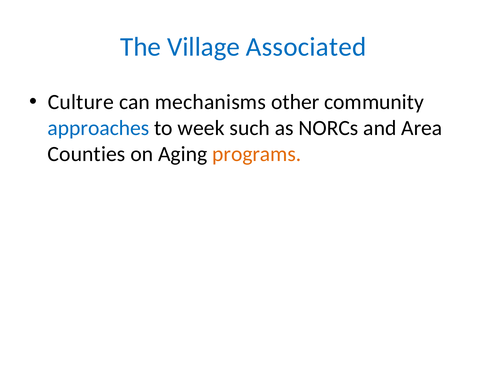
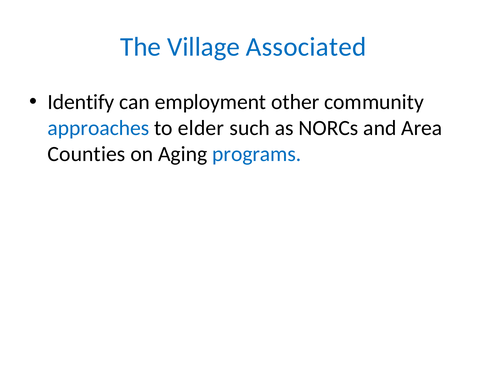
Culture: Culture -> Identify (81, 102)
mechanisms: mechanisms -> employment (211, 102)
week: week -> elder (201, 128)
programs colour: orange -> blue (257, 154)
